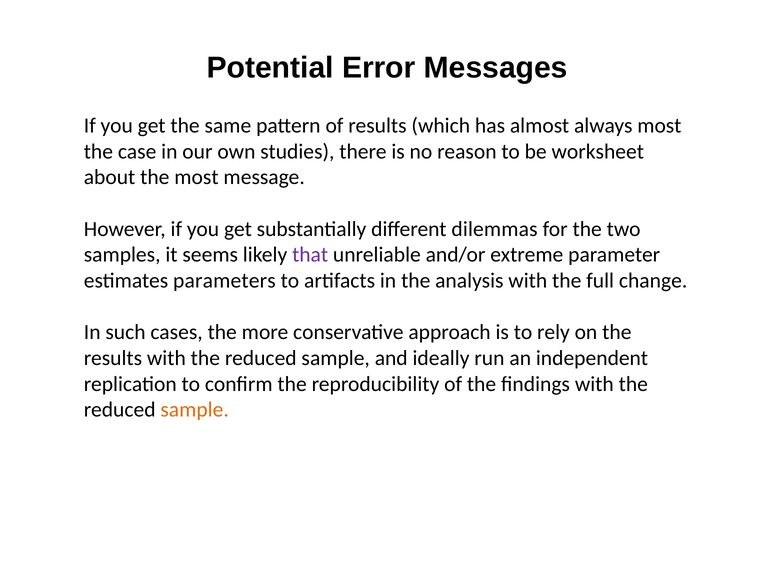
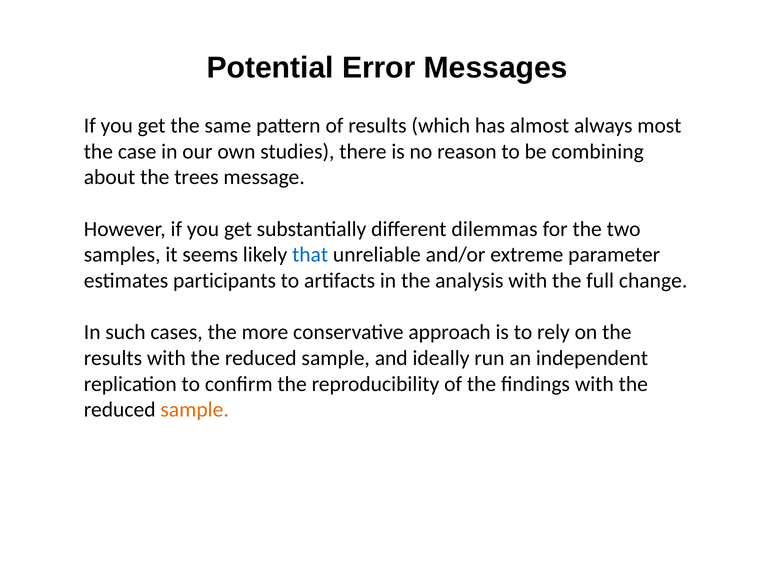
worksheet: worksheet -> combining (598, 152)
the most: most -> trees (197, 177)
that colour: purple -> blue (310, 255)
parameters: parameters -> participants (225, 281)
